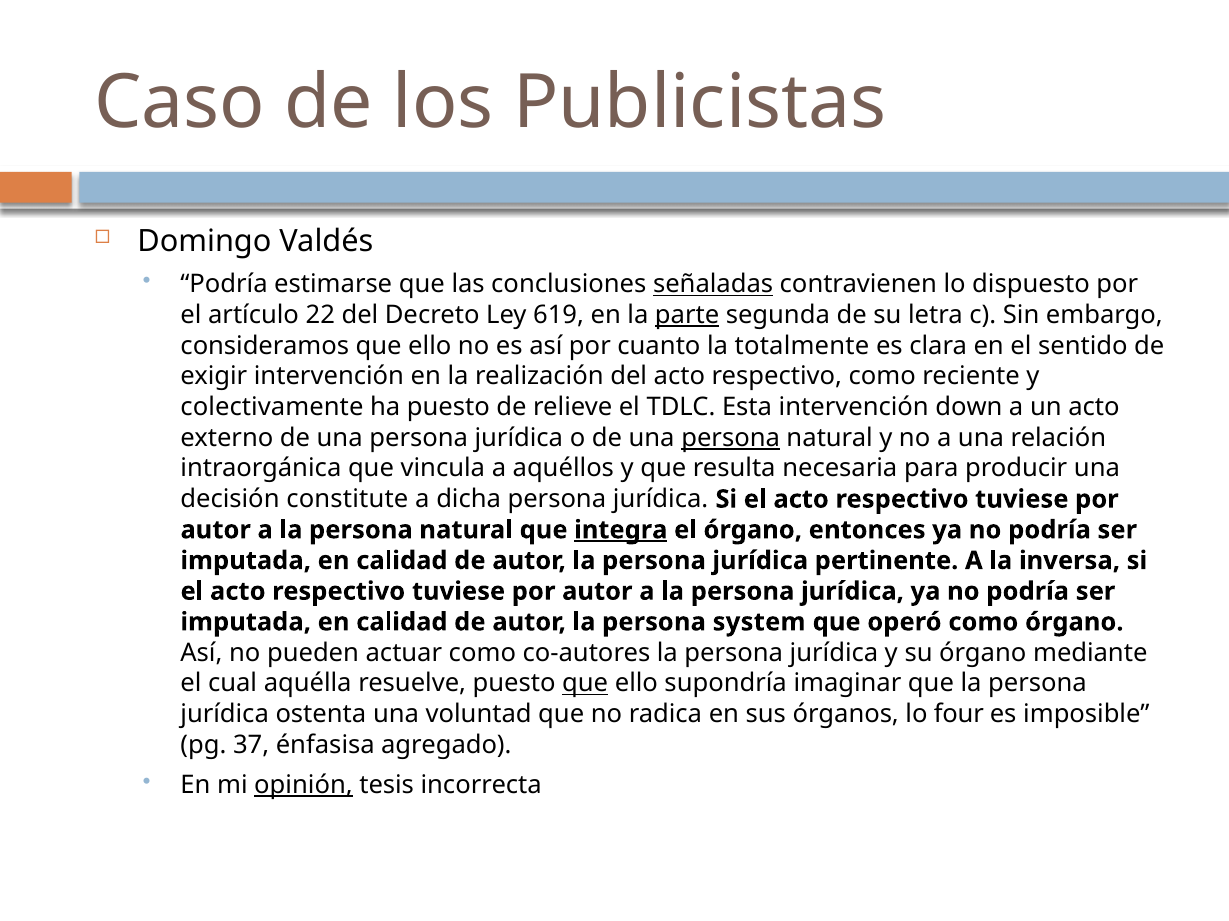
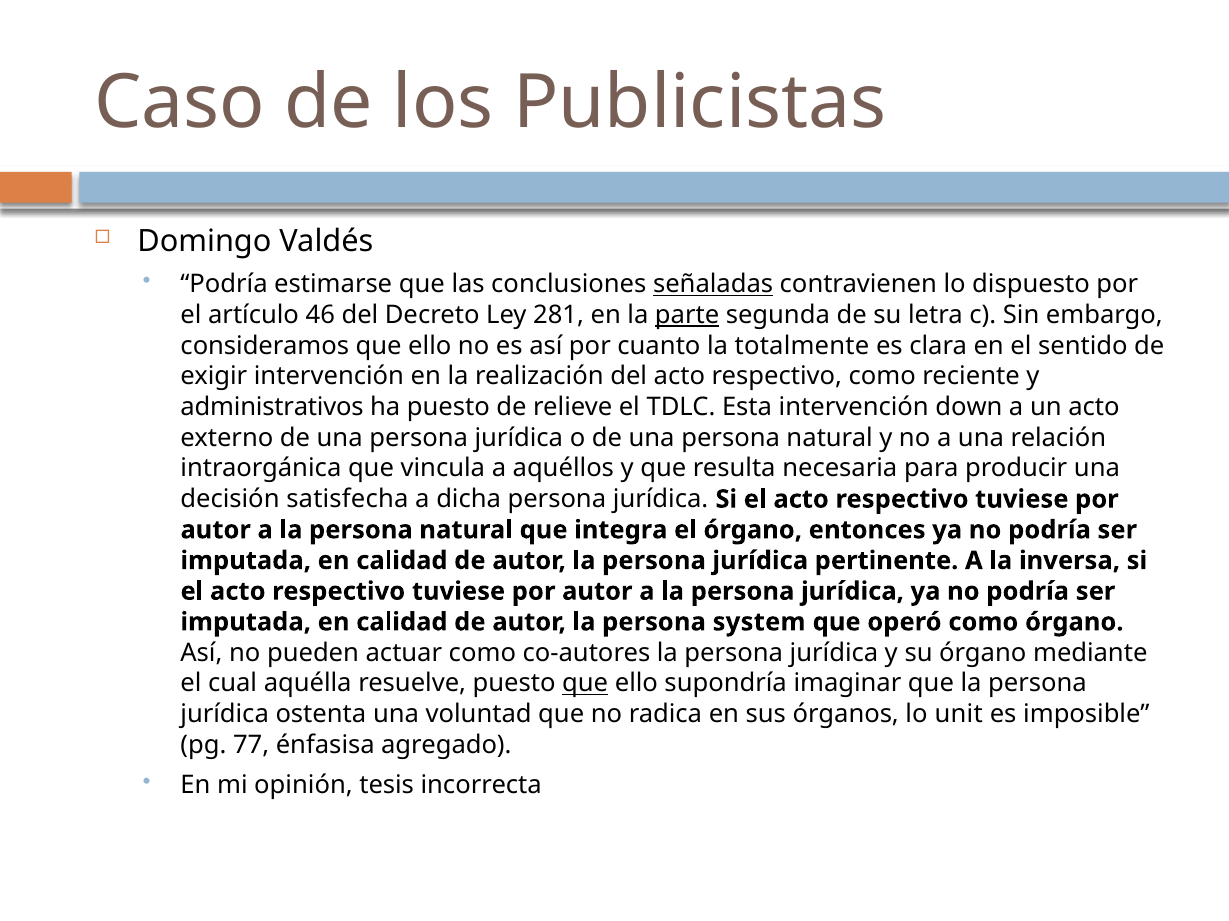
22: 22 -> 46 (320, 315)
619: 619 -> 281 (559, 315)
colectivamente: colectivamente -> administrativos (272, 407)
persona underline: present -> none (731, 438)
constitute: constitute -> satisfecha (347, 500)
integra underline: present -> none (621, 530)
four: four -> unit (959, 715)
37: 37 -> 77 (251, 745)
opinión underline: present -> none (303, 786)
